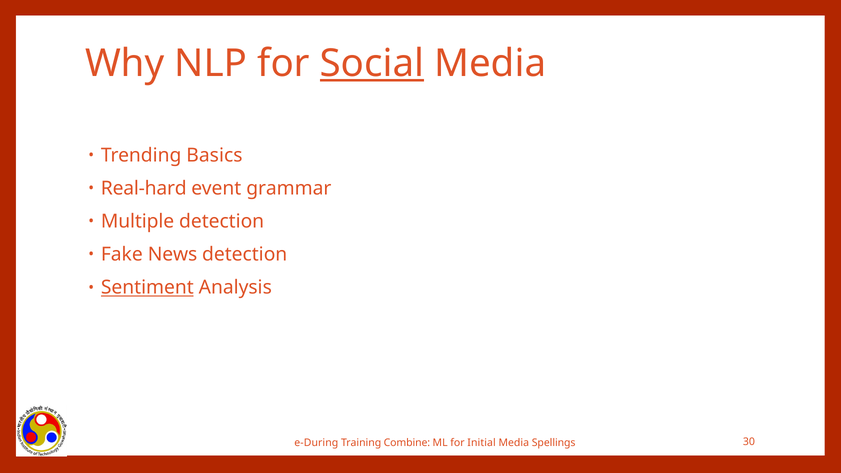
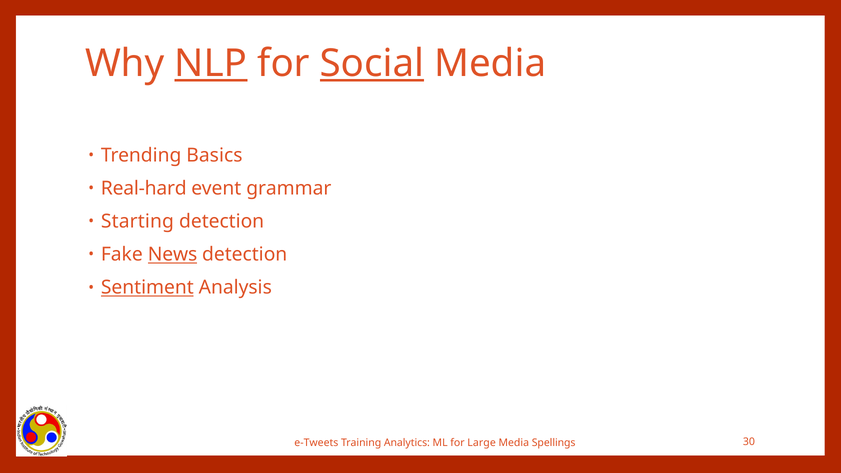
NLP underline: none -> present (211, 64)
Multiple: Multiple -> Starting (137, 222)
News underline: none -> present (173, 255)
e-During: e-During -> e-Tweets (316, 443)
Combine: Combine -> Analytics (407, 443)
Initial: Initial -> Large (482, 443)
